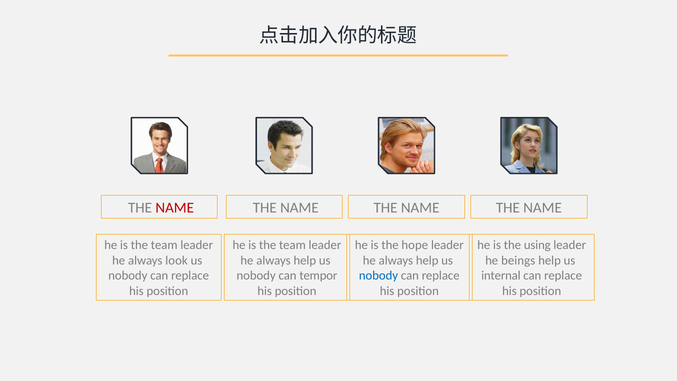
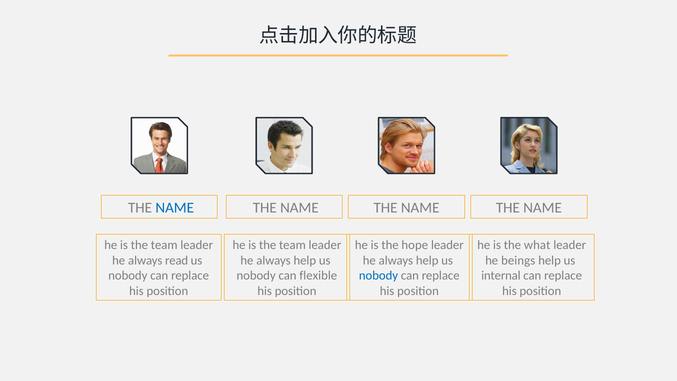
NAME colour: red -> blue (175, 208)
using: using -> what (537, 245)
look: look -> read (177, 260)
tempor: tempor -> flexible (318, 276)
